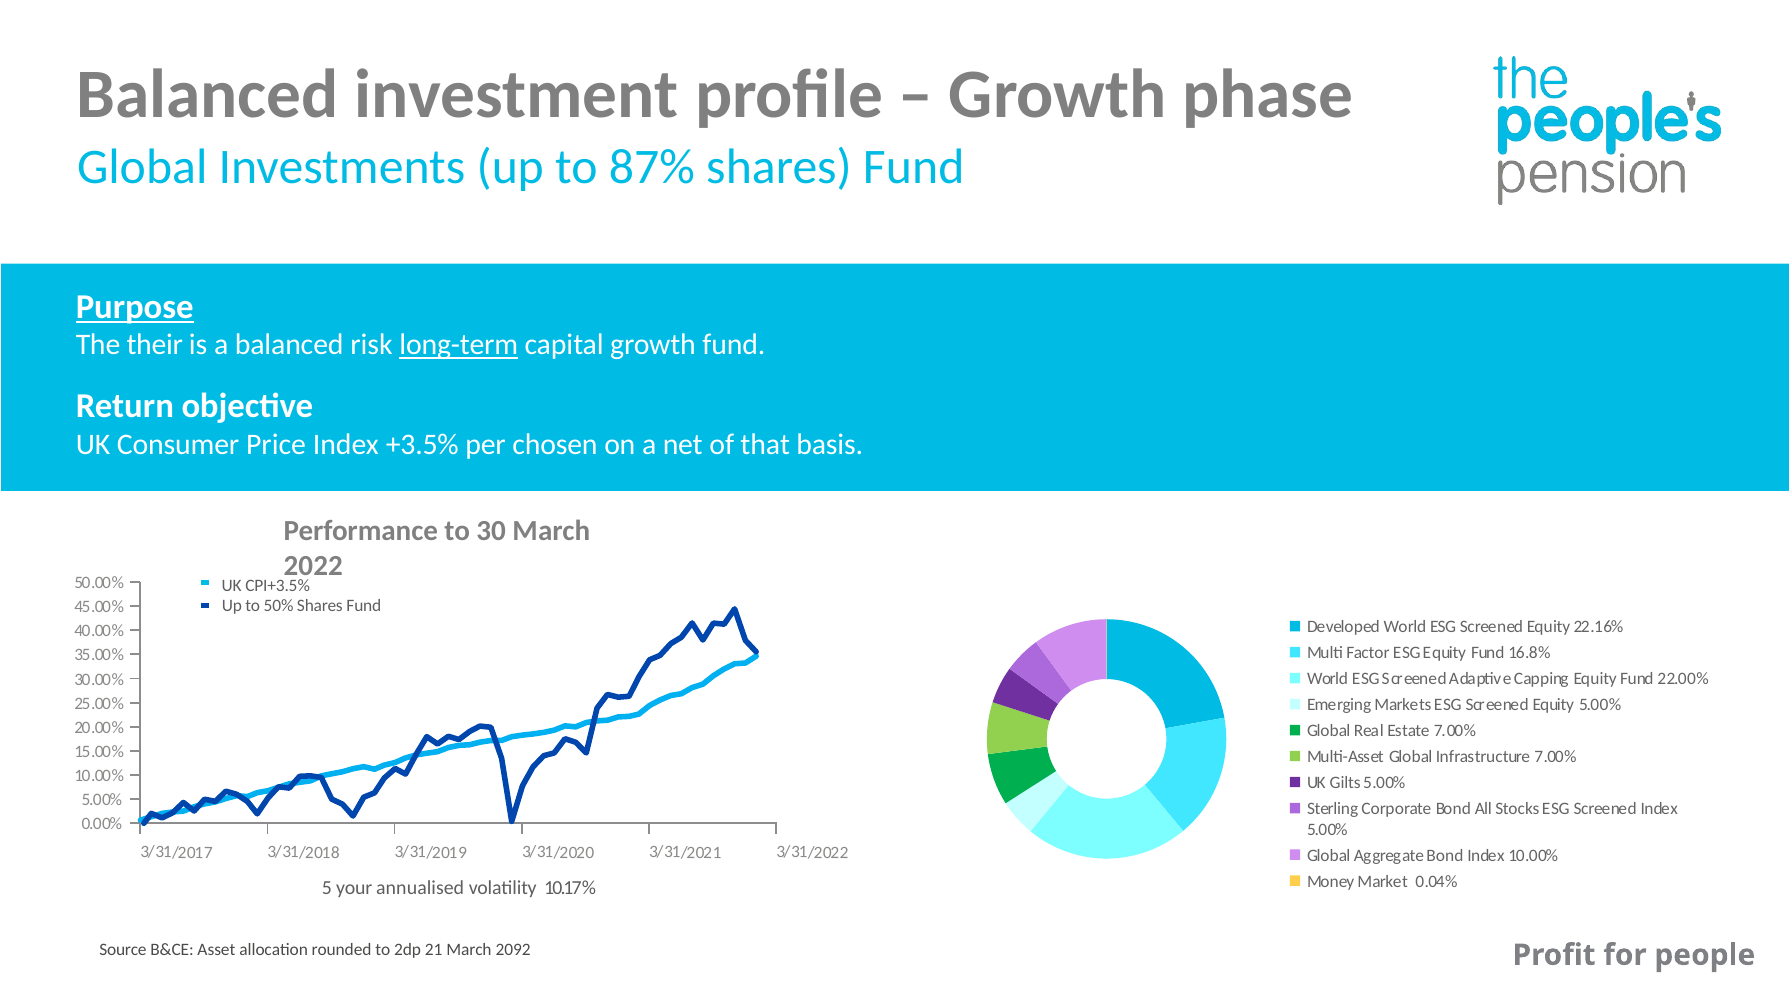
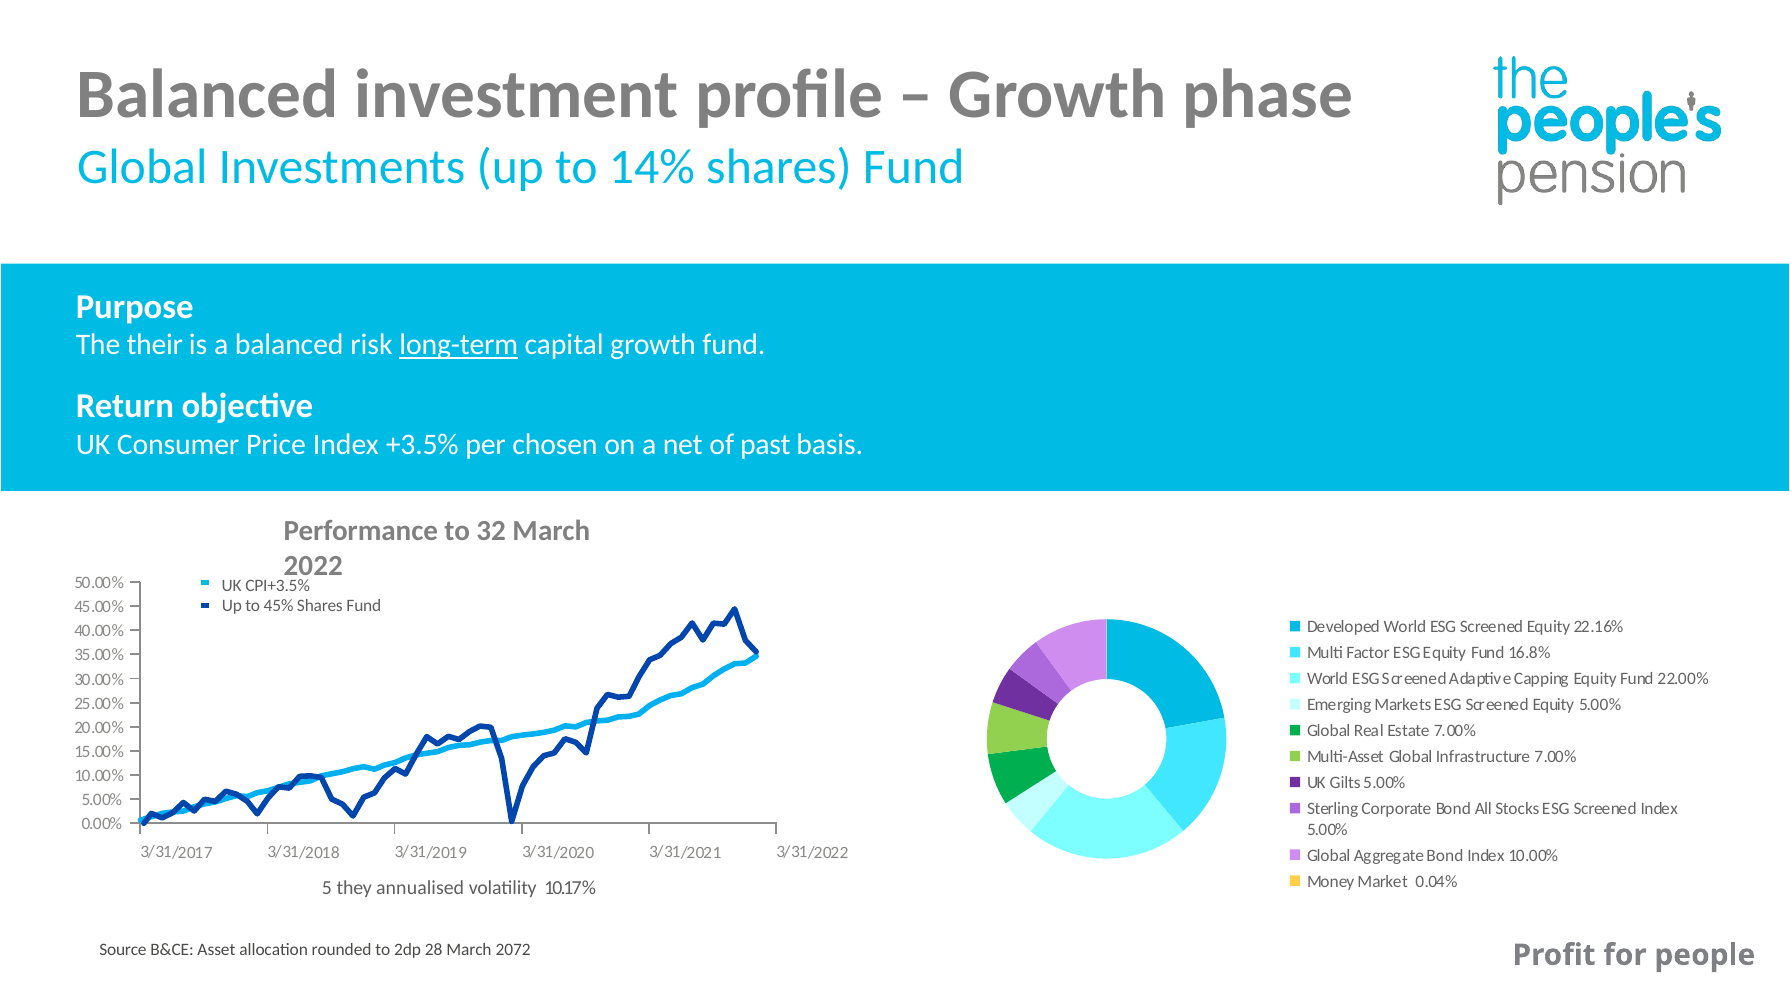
87%: 87% -> 14% (652, 167)
Purpose underline: present -> none (135, 307)
that: that -> past (765, 445)
30: 30 -> 32 (491, 531)
50%: 50% -> 45% (279, 606)
your: your -> they (354, 888)
21: 21 -> 28 (434, 950)
2092: 2092 -> 2072 (513, 950)
